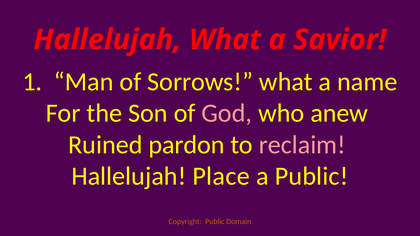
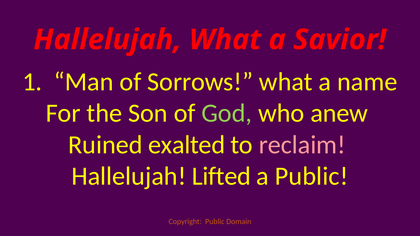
God colour: pink -> light green (227, 113)
pardon: pardon -> exalted (187, 145)
Place: Place -> Lifted (221, 176)
